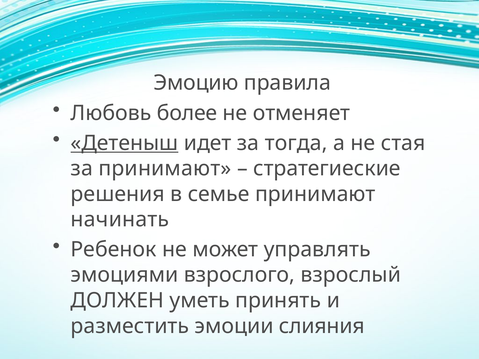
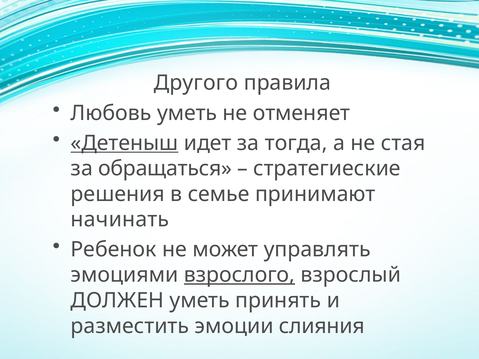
Эмоцию: Эмоцию -> Другого (196, 83)
Любовь более: более -> уметь (187, 113)
за принимают: принимают -> обращаться (165, 169)
взрослого underline: none -> present (239, 275)
